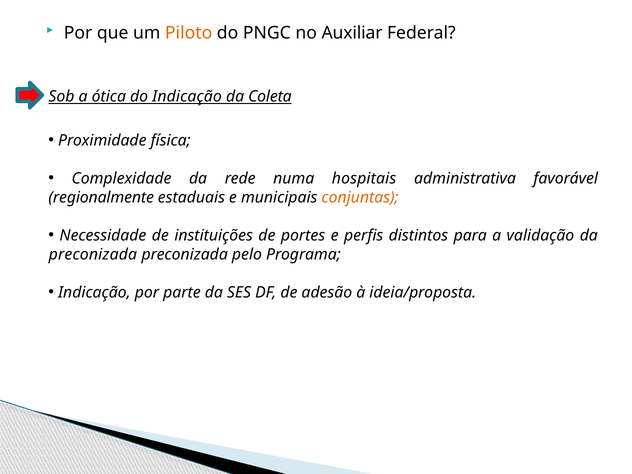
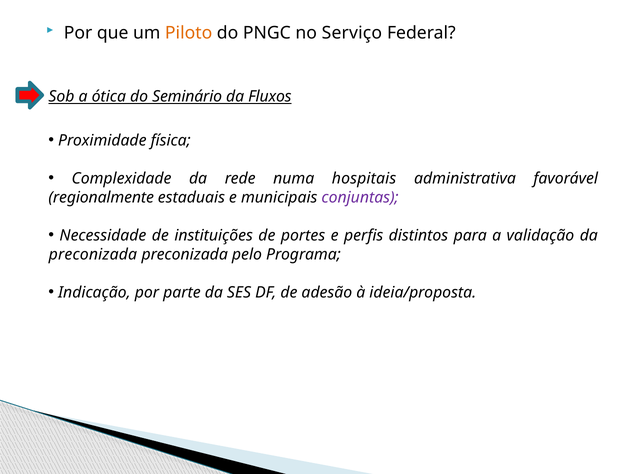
Auxiliar: Auxiliar -> Serviço (352, 33)
do Indicação: Indicação -> Seminário (187, 96)
Coleta: Coleta -> Fluxos (270, 96)
conjuntas colour: orange -> purple (360, 197)
